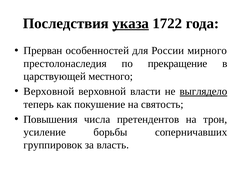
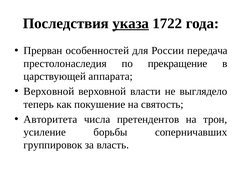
мирного: мирного -> передача (207, 51)
местного: местного -> аппарата (111, 77)
выглядело underline: present -> none (204, 92)
Повышения: Повышения -> Авторитета (50, 120)
